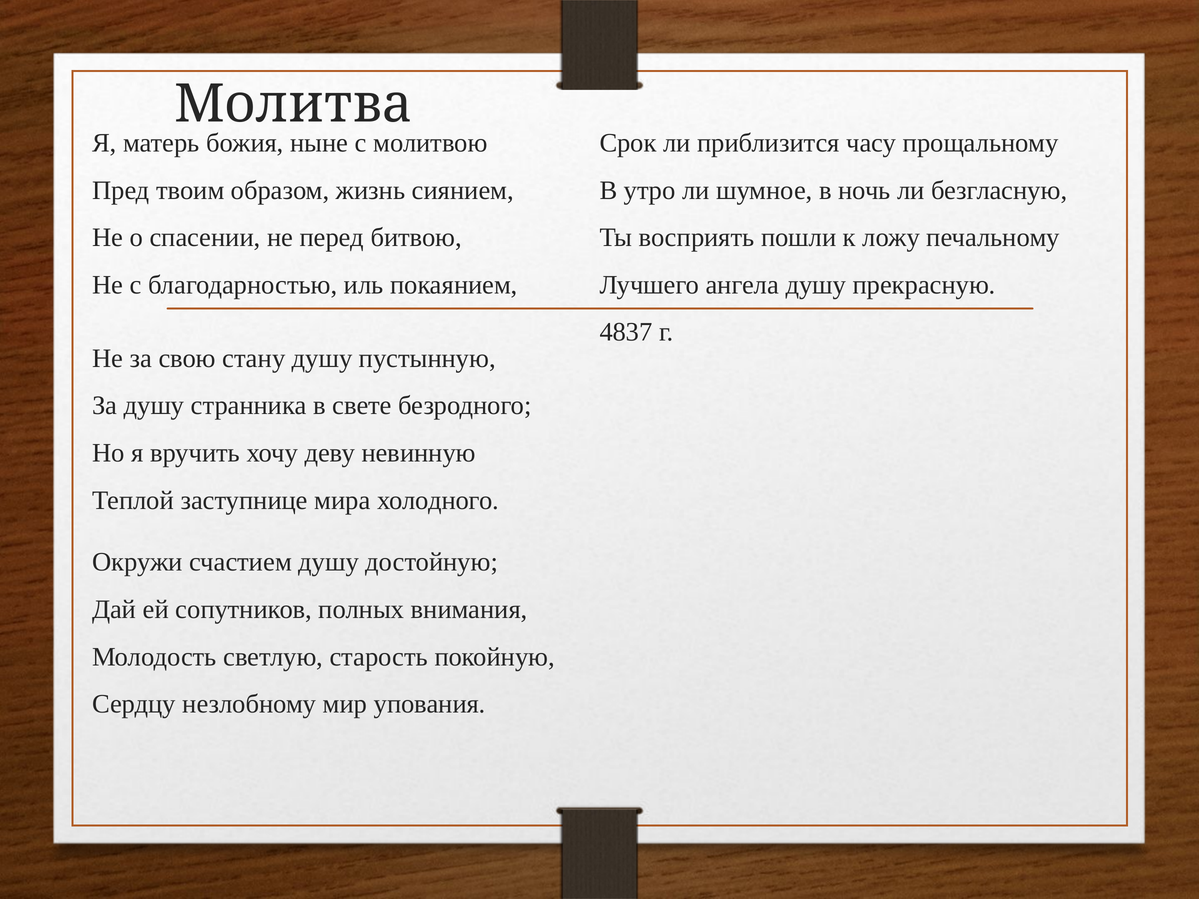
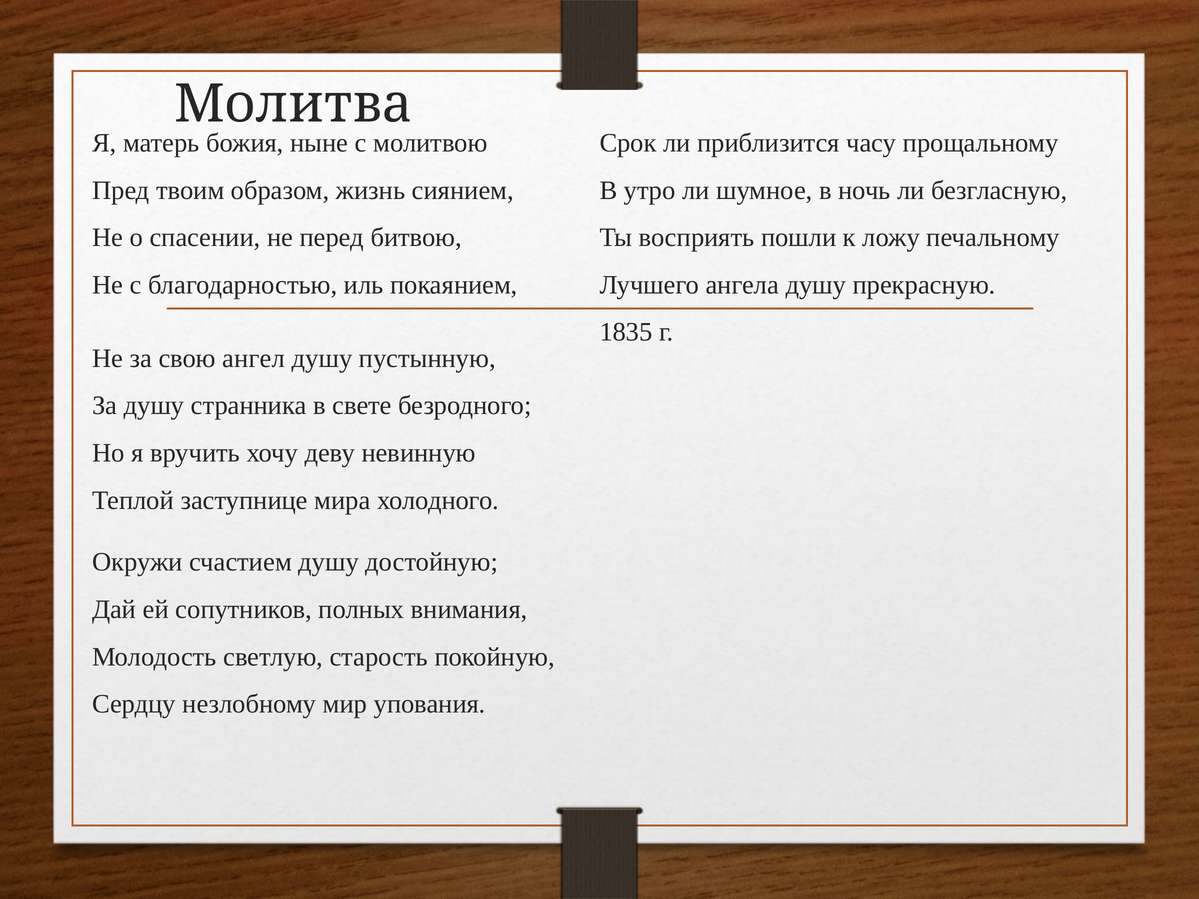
4837: 4837 -> 1835 (626, 332)
стану: стану -> ангел (254, 358)
